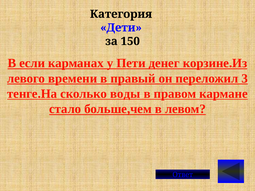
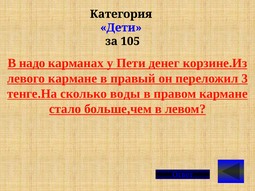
150: 150 -> 105 (130, 41)
если: если -> надо (32, 63)
левого времени: времени -> кармане (73, 79)
